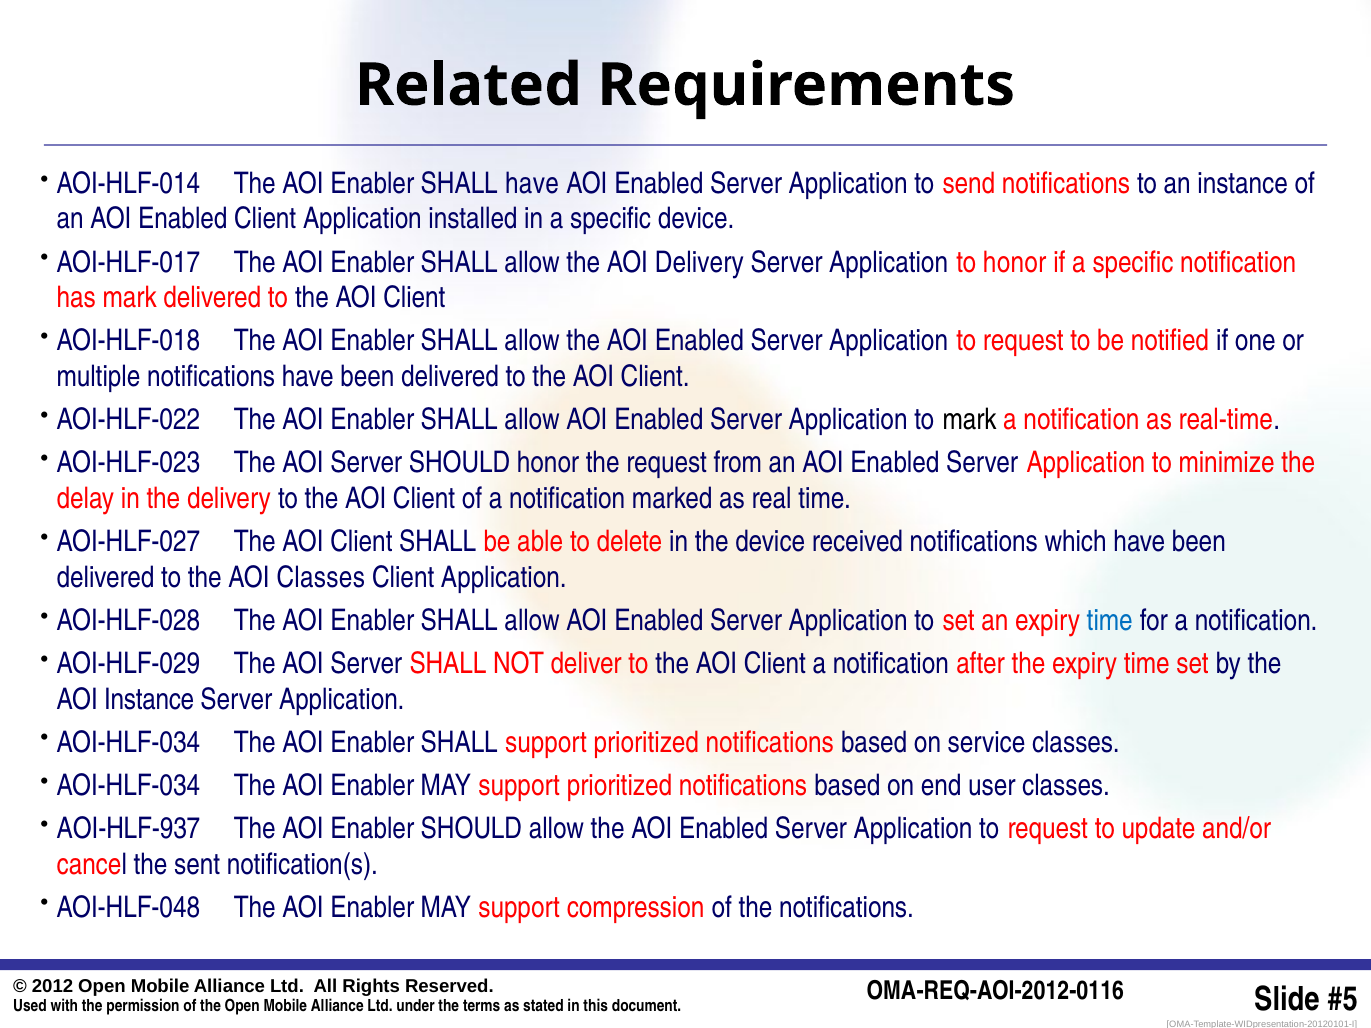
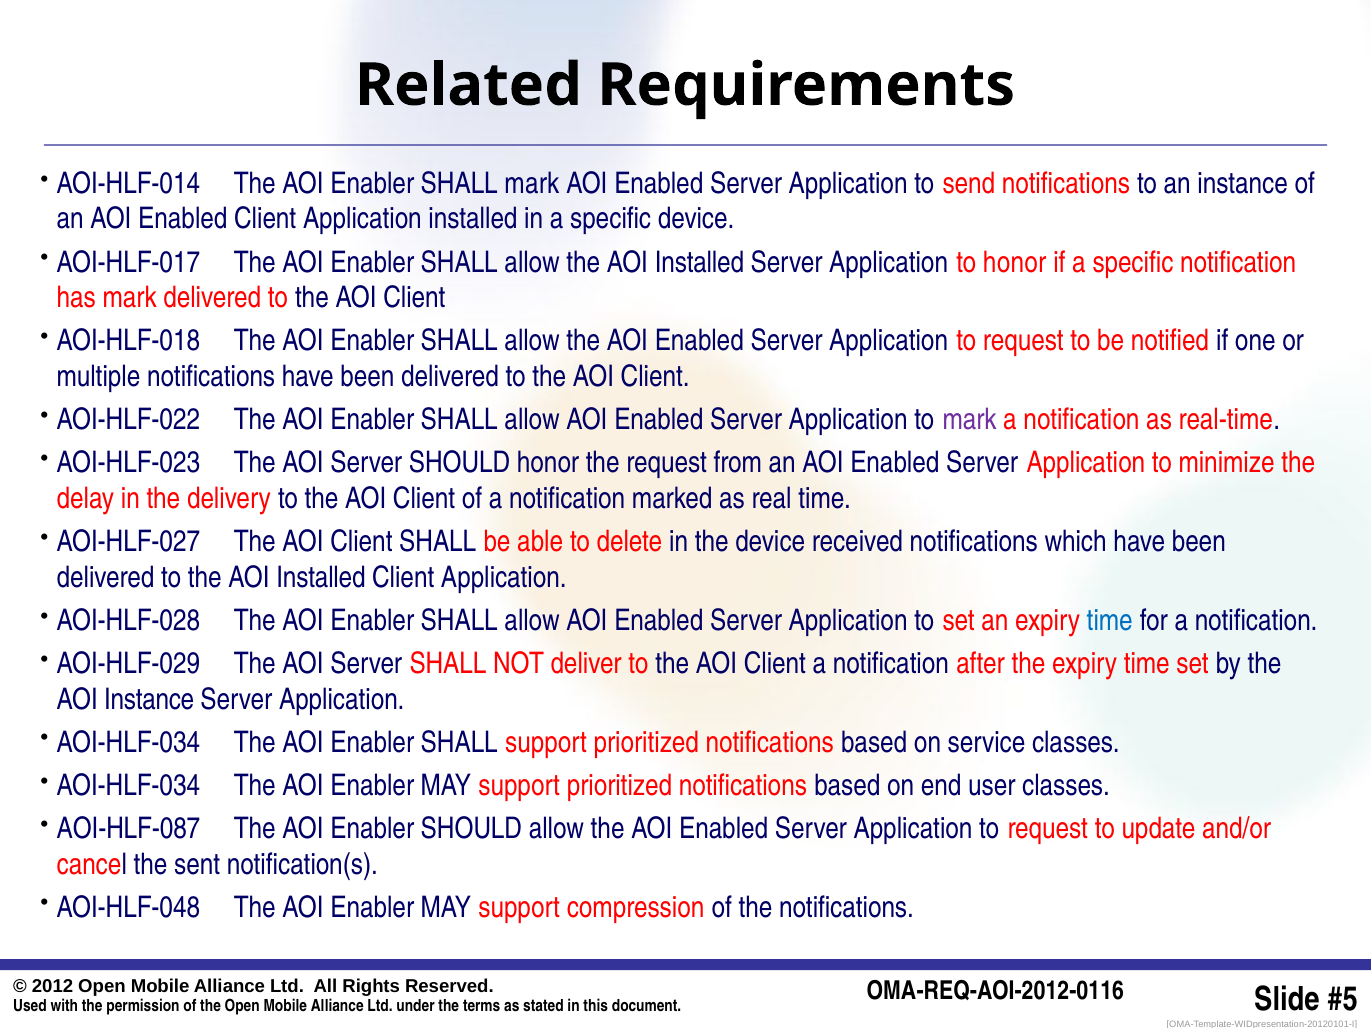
SHALL have: have -> mark (532, 184)
allow the AOI Delivery: Delivery -> Installed (699, 262)
mark colour: black -> purple (970, 420)
to the AOI Classes: Classes -> Installed (321, 578)
AOI-HLF-937: AOI-HLF-937 -> AOI-HLF-087 (128, 829)
